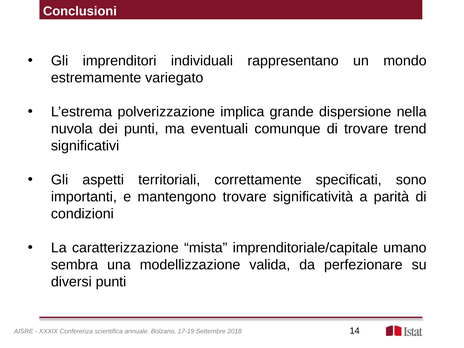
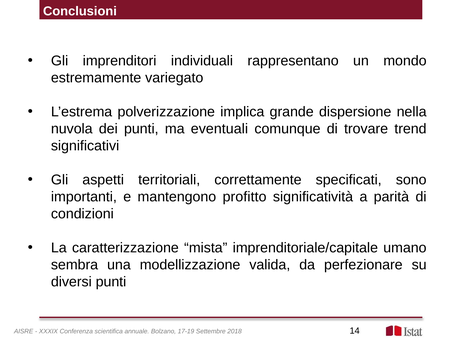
mantengono trovare: trovare -> profitto (245, 197)
